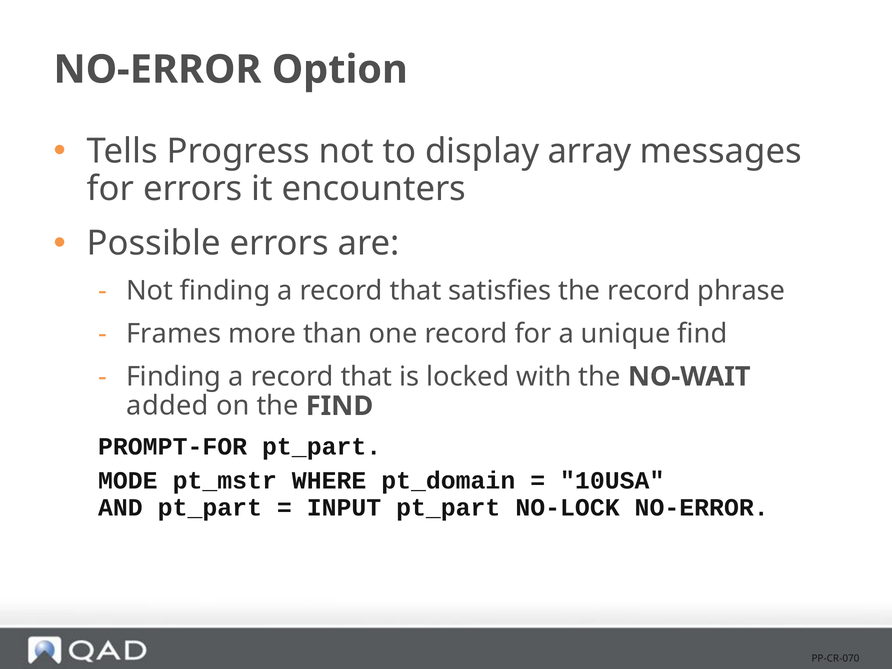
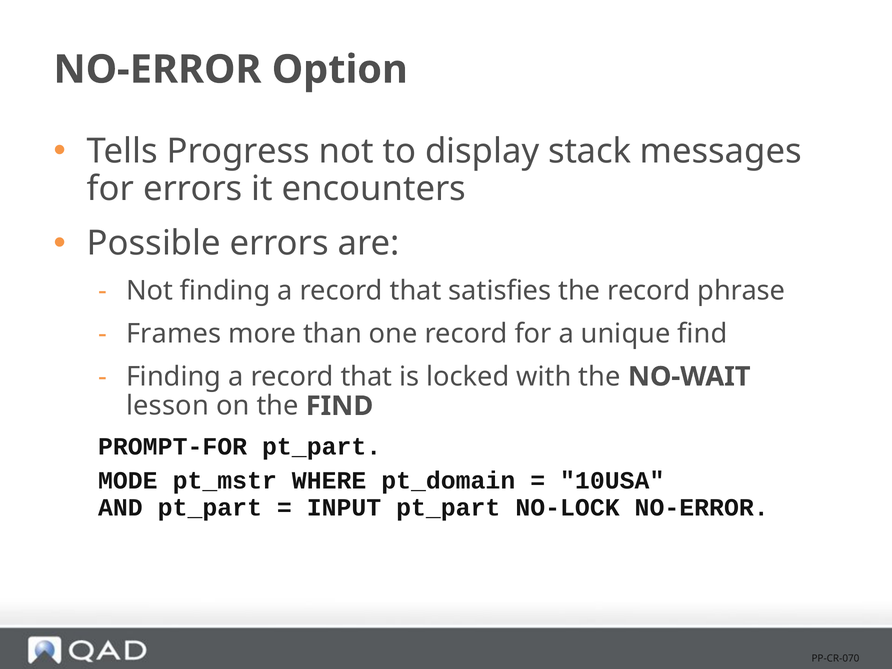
array: array -> stack (590, 151)
added: added -> lesson (167, 406)
